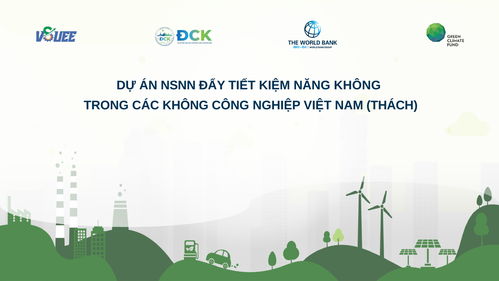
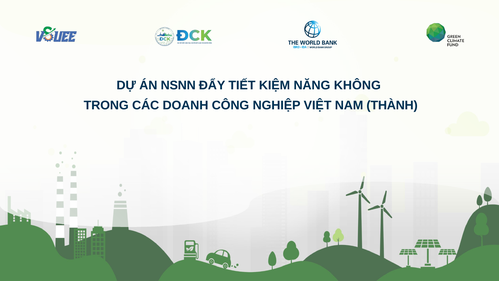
CÁC KHÔNG: KHÔNG -> DOANH (185, 105)
THÁCH: THÁCH -> THÀNH (392, 105)
